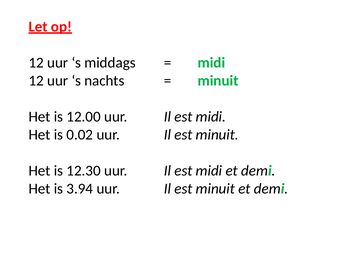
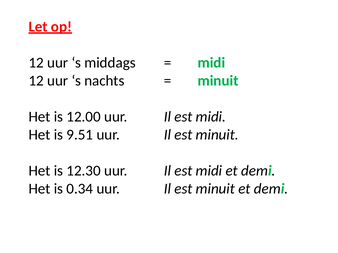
0.02: 0.02 -> 9.51 (80, 135)
3.94: 3.94 -> 0.34 (80, 189)
